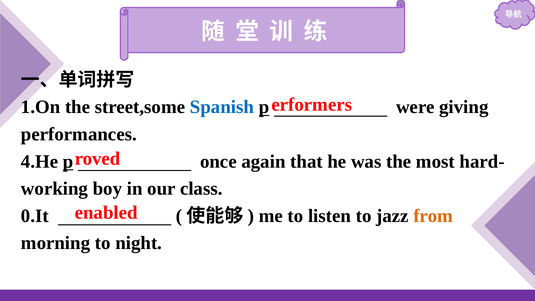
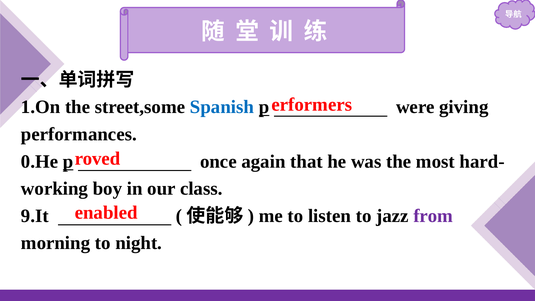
4.He: 4.He -> 0.He (40, 161)
0.It: 0.It -> 9.It (35, 216)
from colour: orange -> purple (433, 216)
